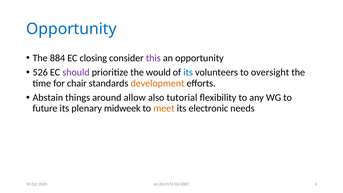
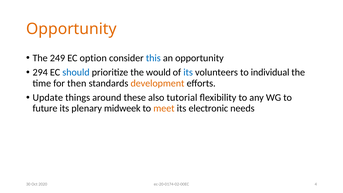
Opportunity colour: blue -> orange (71, 29)
884: 884 -> 249 (57, 58)
closing: closing -> option (93, 58)
this colour: purple -> blue (153, 58)
526: 526 -> 294 (40, 72)
should colour: purple -> blue (76, 72)
oversight: oversight -> individual (270, 72)
chair: chair -> then (77, 83)
Abstain: Abstain -> Update (48, 98)
allow: allow -> these (135, 98)
